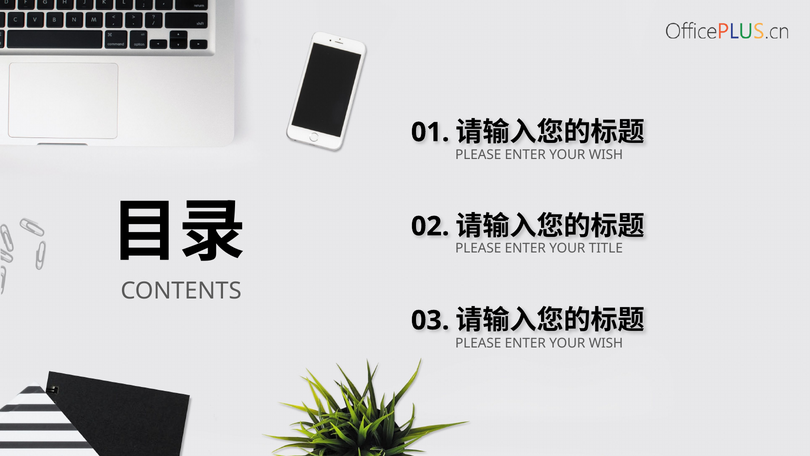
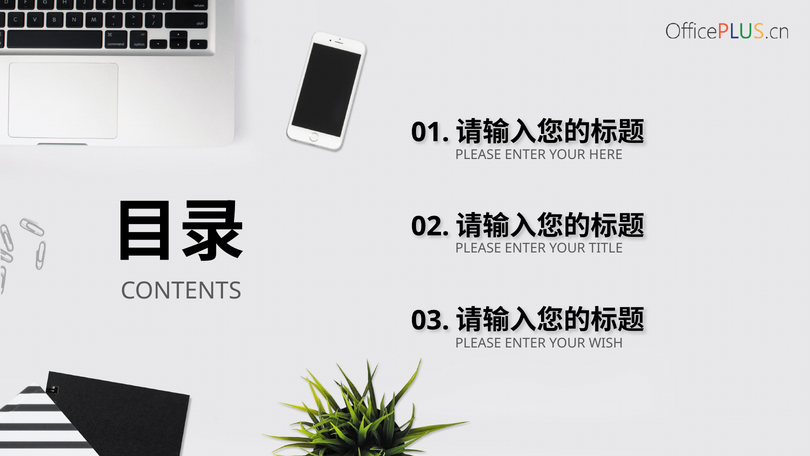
WISH: WISH -> HERE (606, 155)
